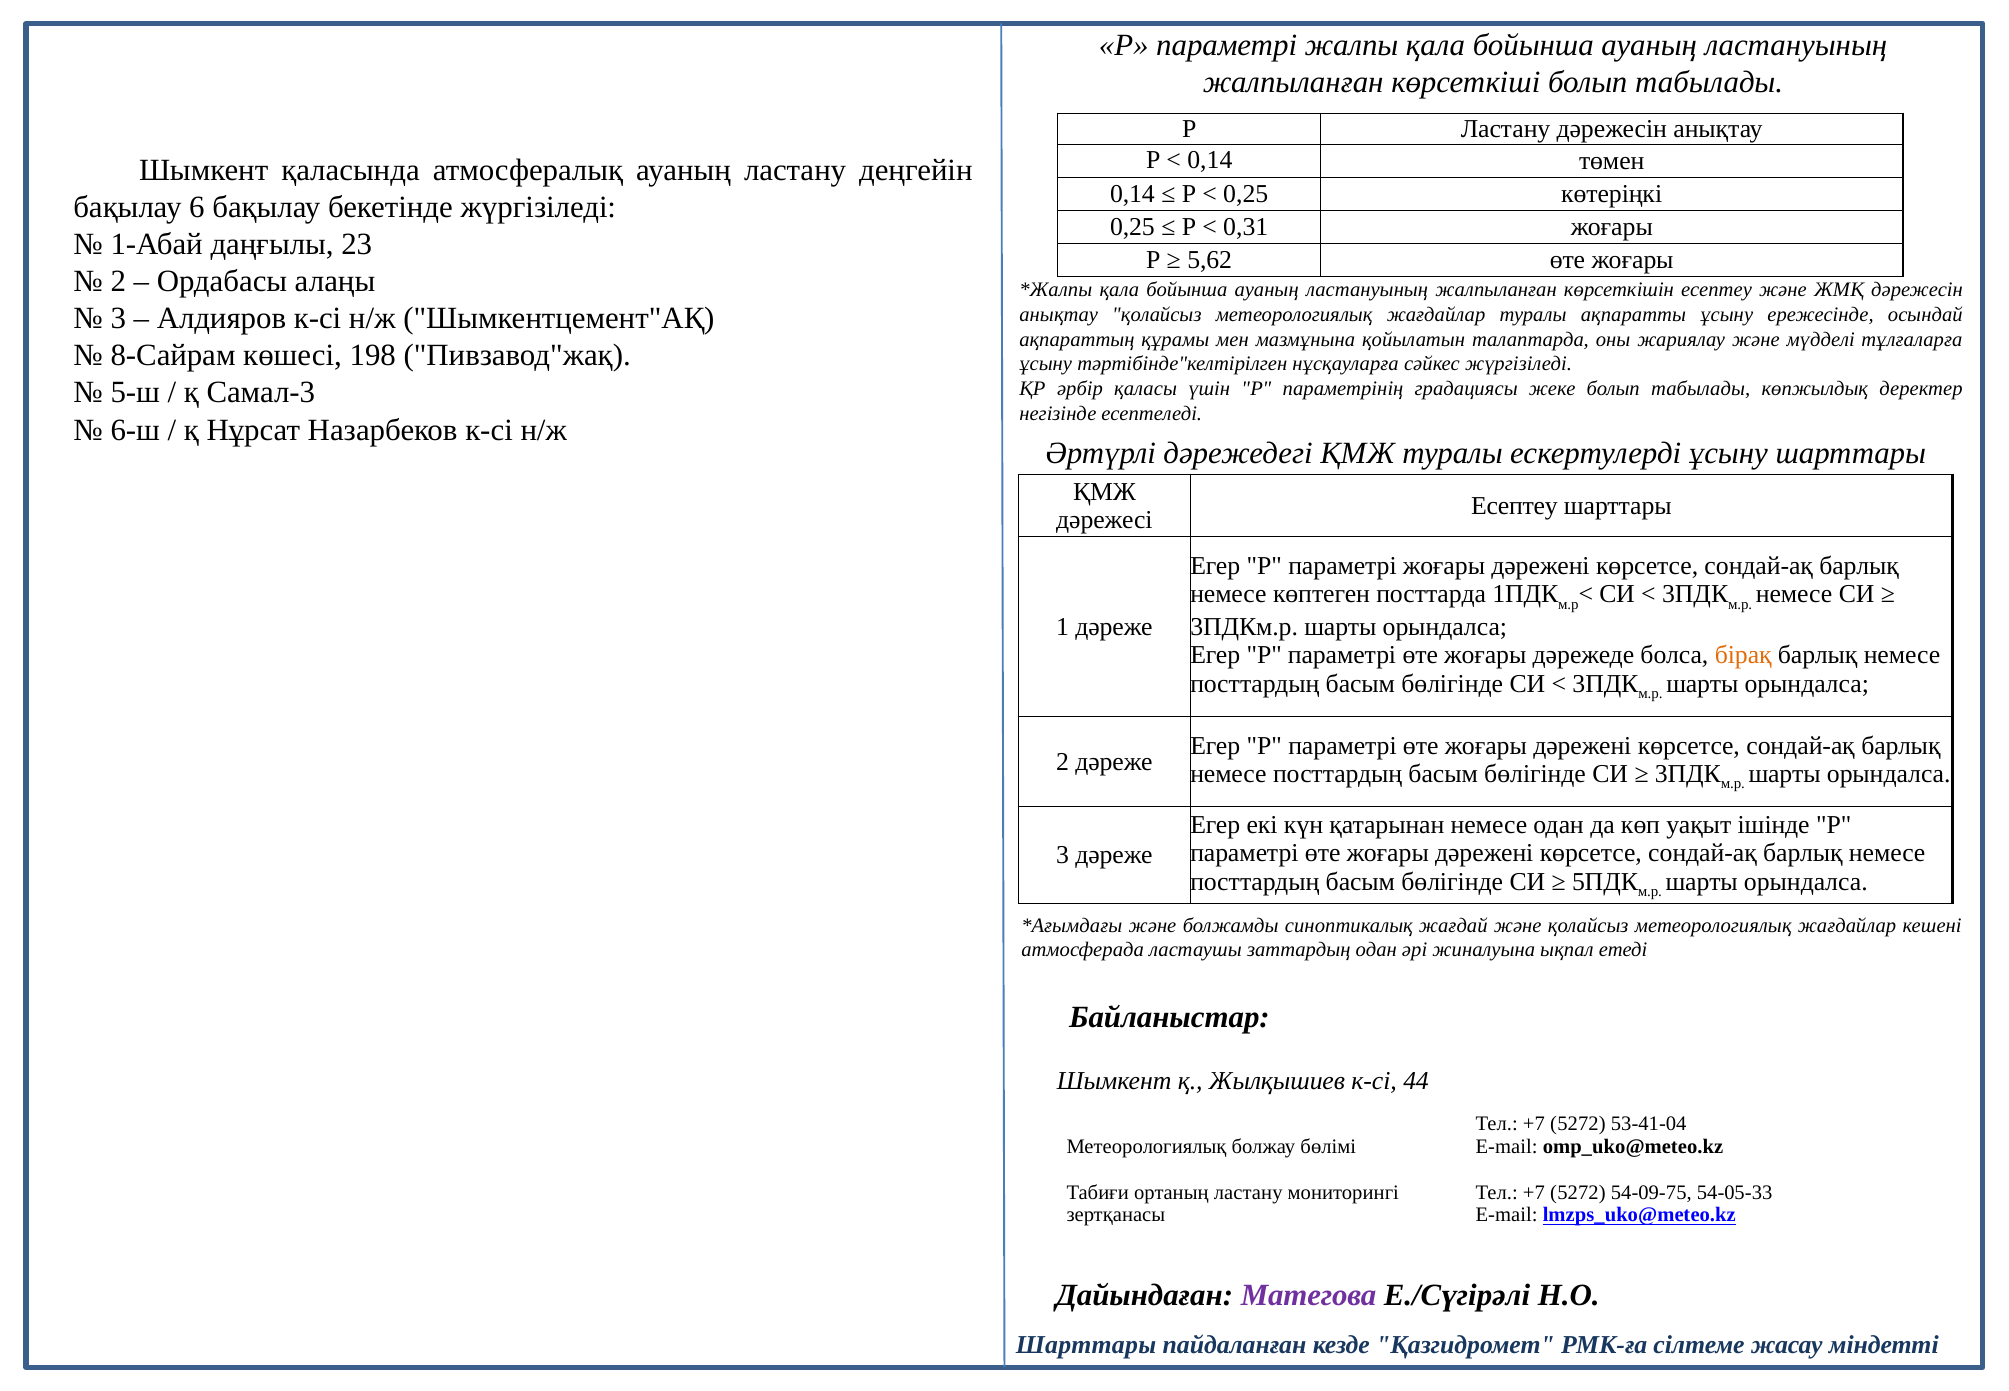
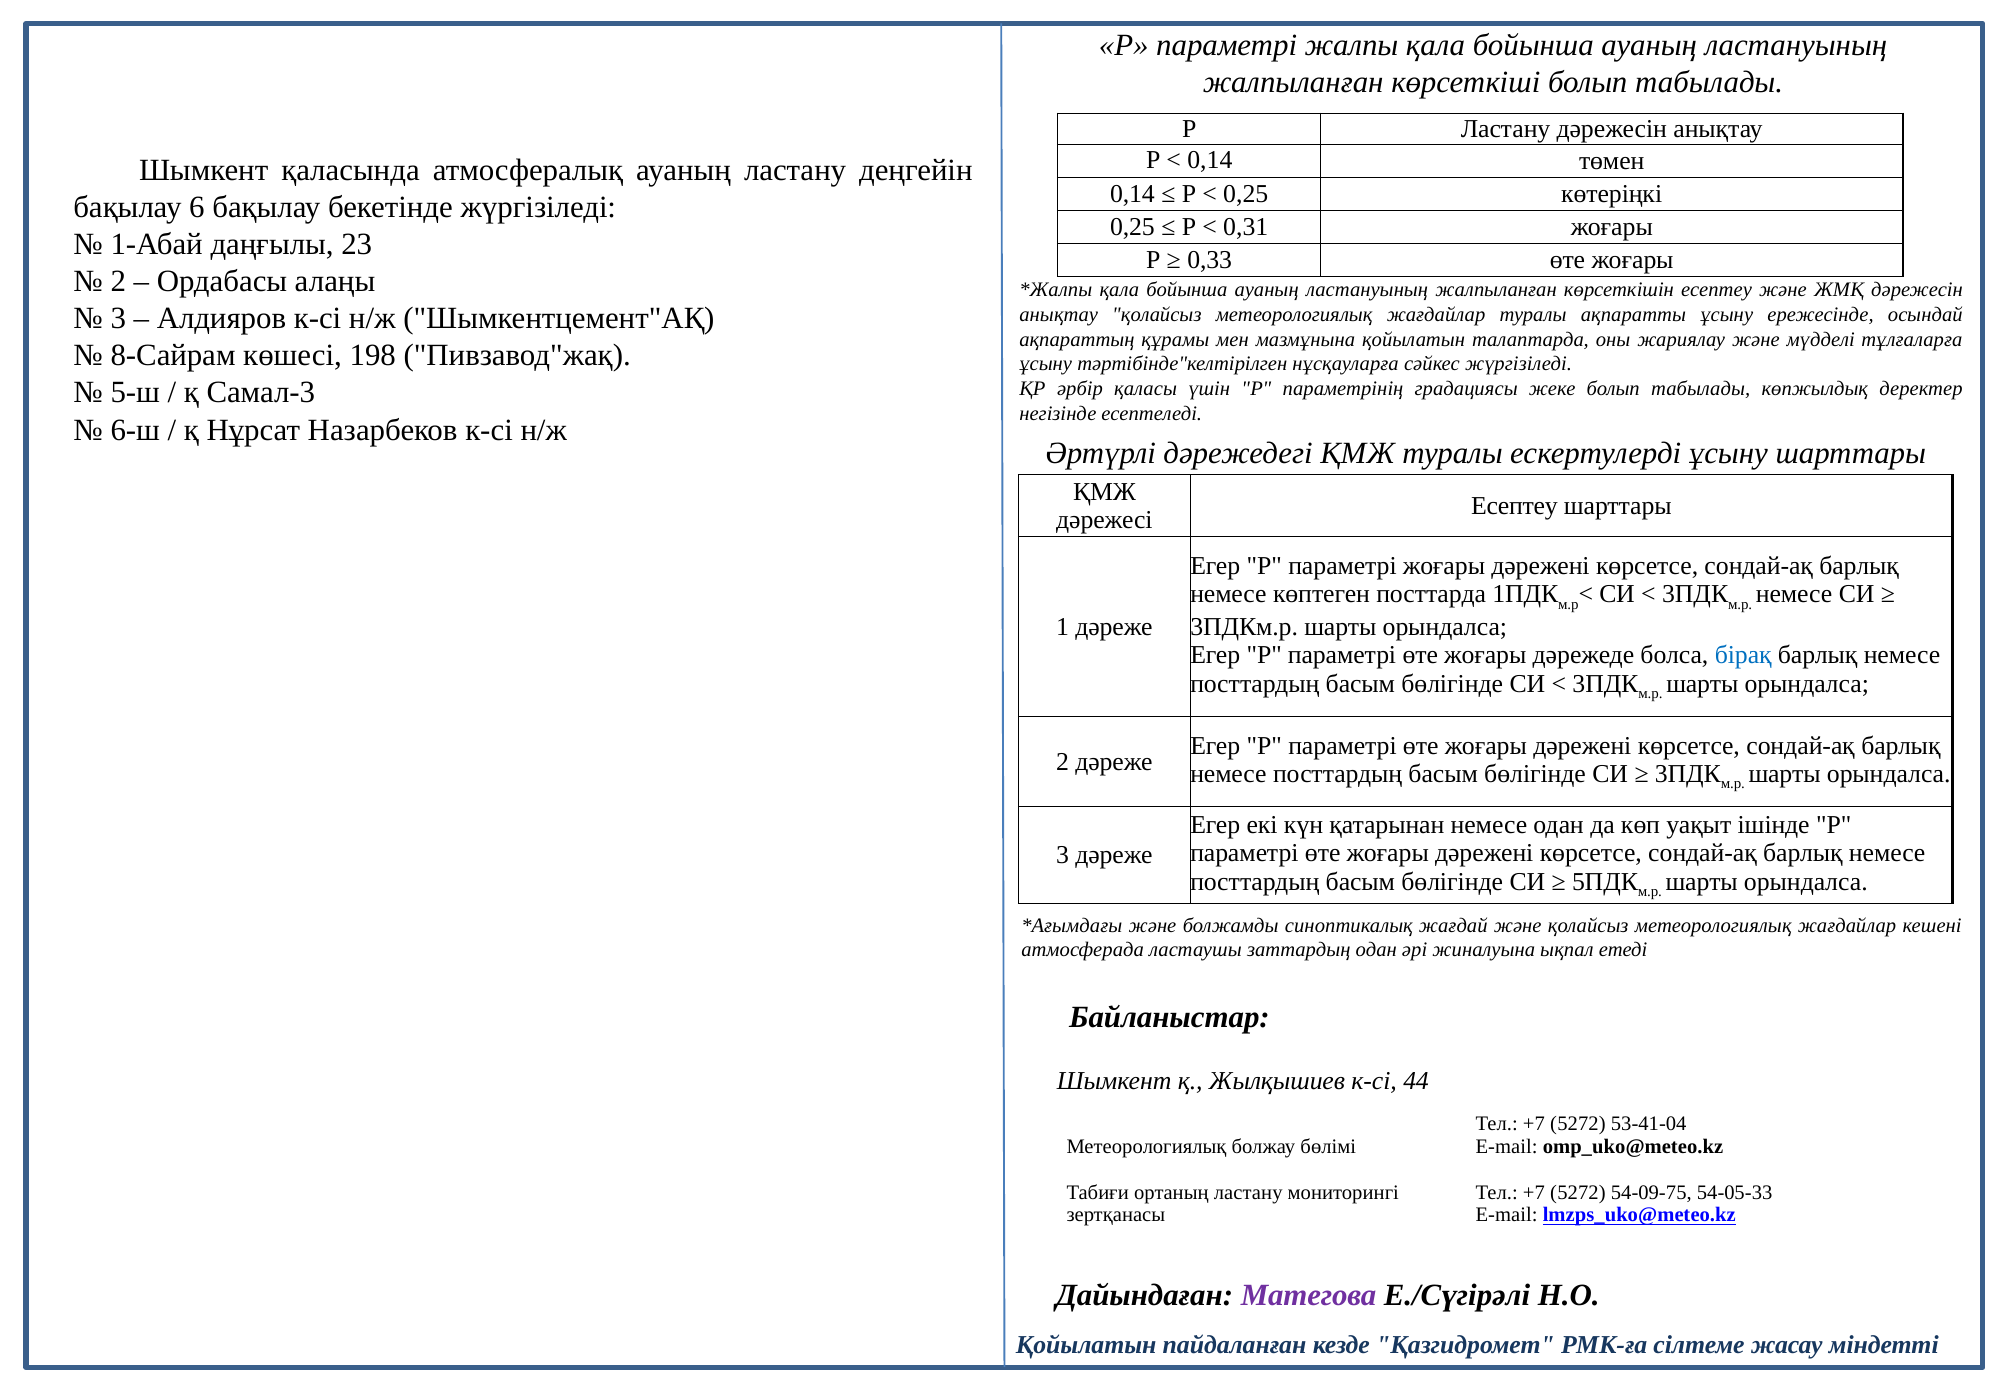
5,62: 5,62 -> 0,33 (1210, 260)
бірақ colour: orange -> blue (1743, 655)
Шарттары: Шарттары -> Қойылатын (1086, 1345)
